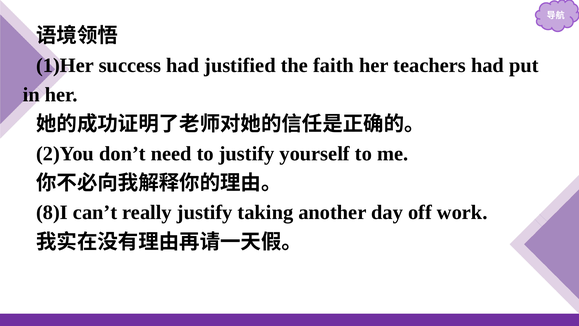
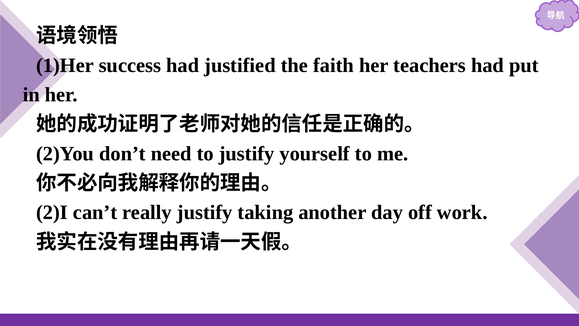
8)I: 8)I -> 2)I (52, 212)
